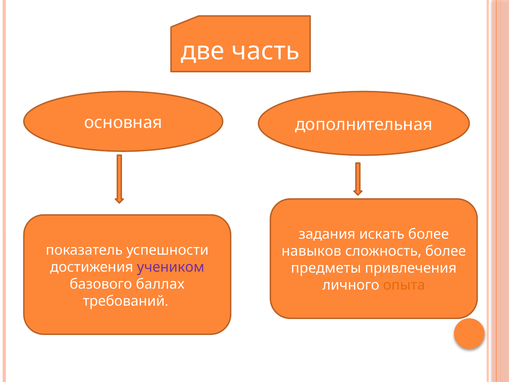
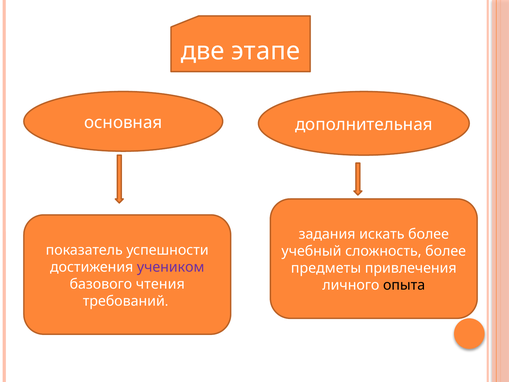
часть: часть -> этапе (266, 51)
навыков: навыков -> учебный (311, 251)
баллах: баллах -> чтения (160, 284)
опыта colour: orange -> black (404, 285)
